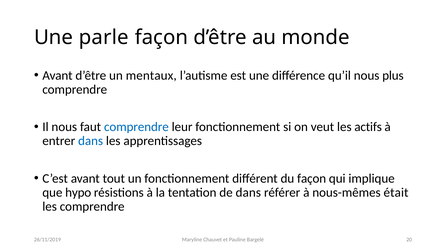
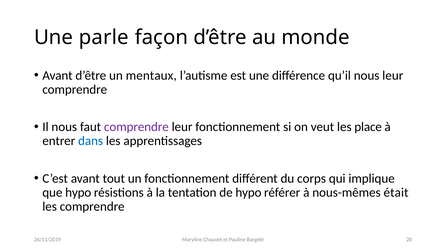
nous plus: plus -> leur (393, 75)
comprendre colour: blue -> purple (136, 127)
actifs: actifs -> place (368, 127)
du façon: façon -> corps (312, 178)
de dans: dans -> hypo (248, 192)
